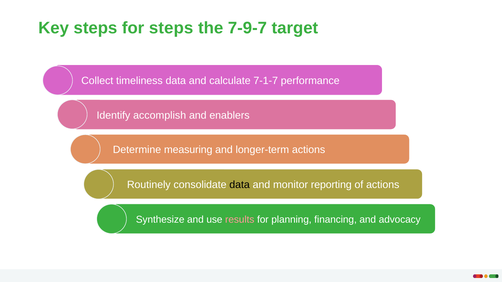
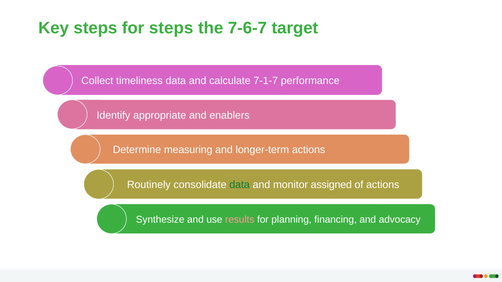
7-9-7: 7-9-7 -> 7-6-7 (247, 28)
accomplish: accomplish -> appropriate (160, 115)
data colour: black -> green (240, 185)
reporting: reporting -> assigned (331, 185)
